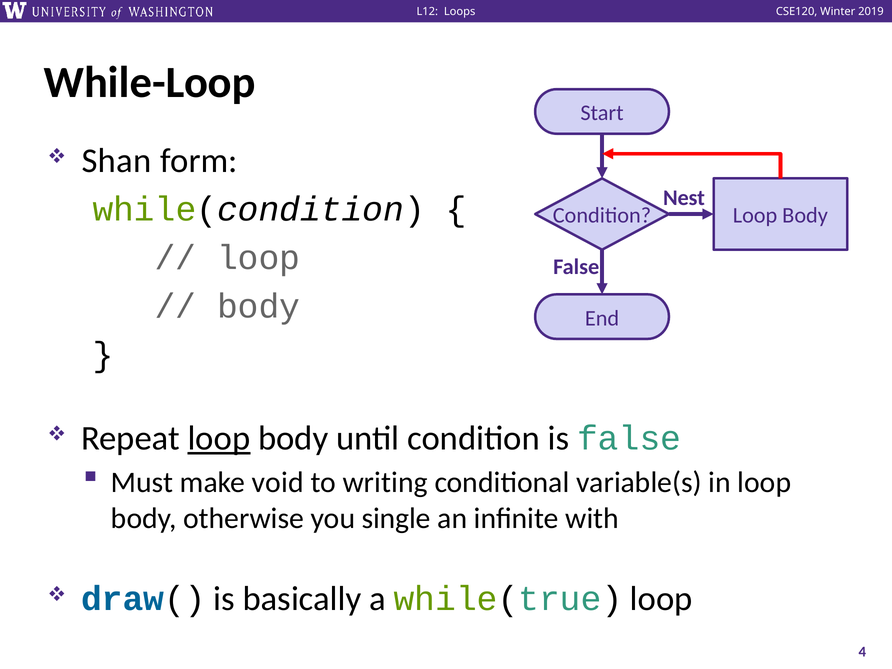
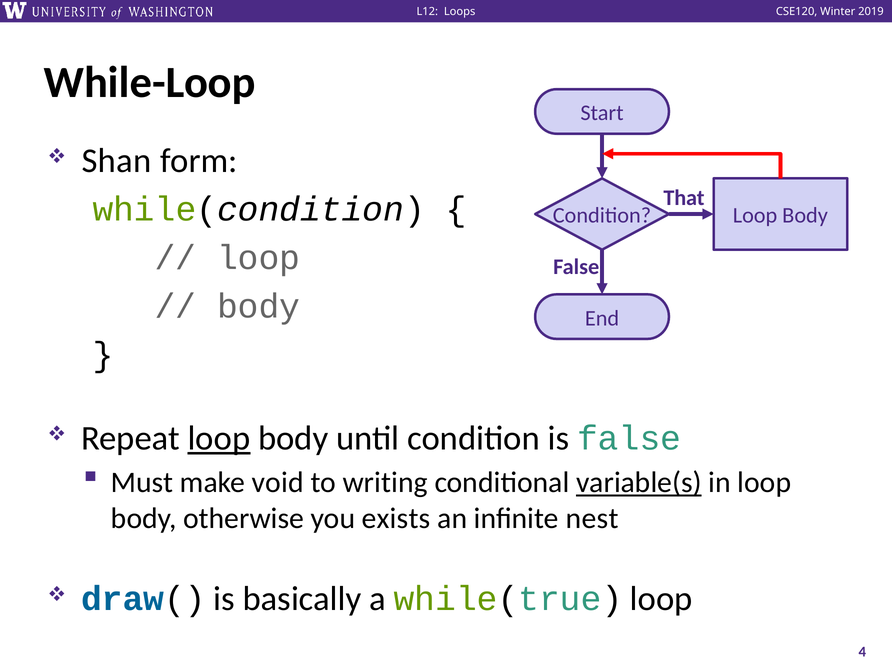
Nest: Nest -> That (684, 198)
variable(s underline: none -> present (639, 483)
single: single -> exists (396, 518)
with: with -> nest (592, 518)
